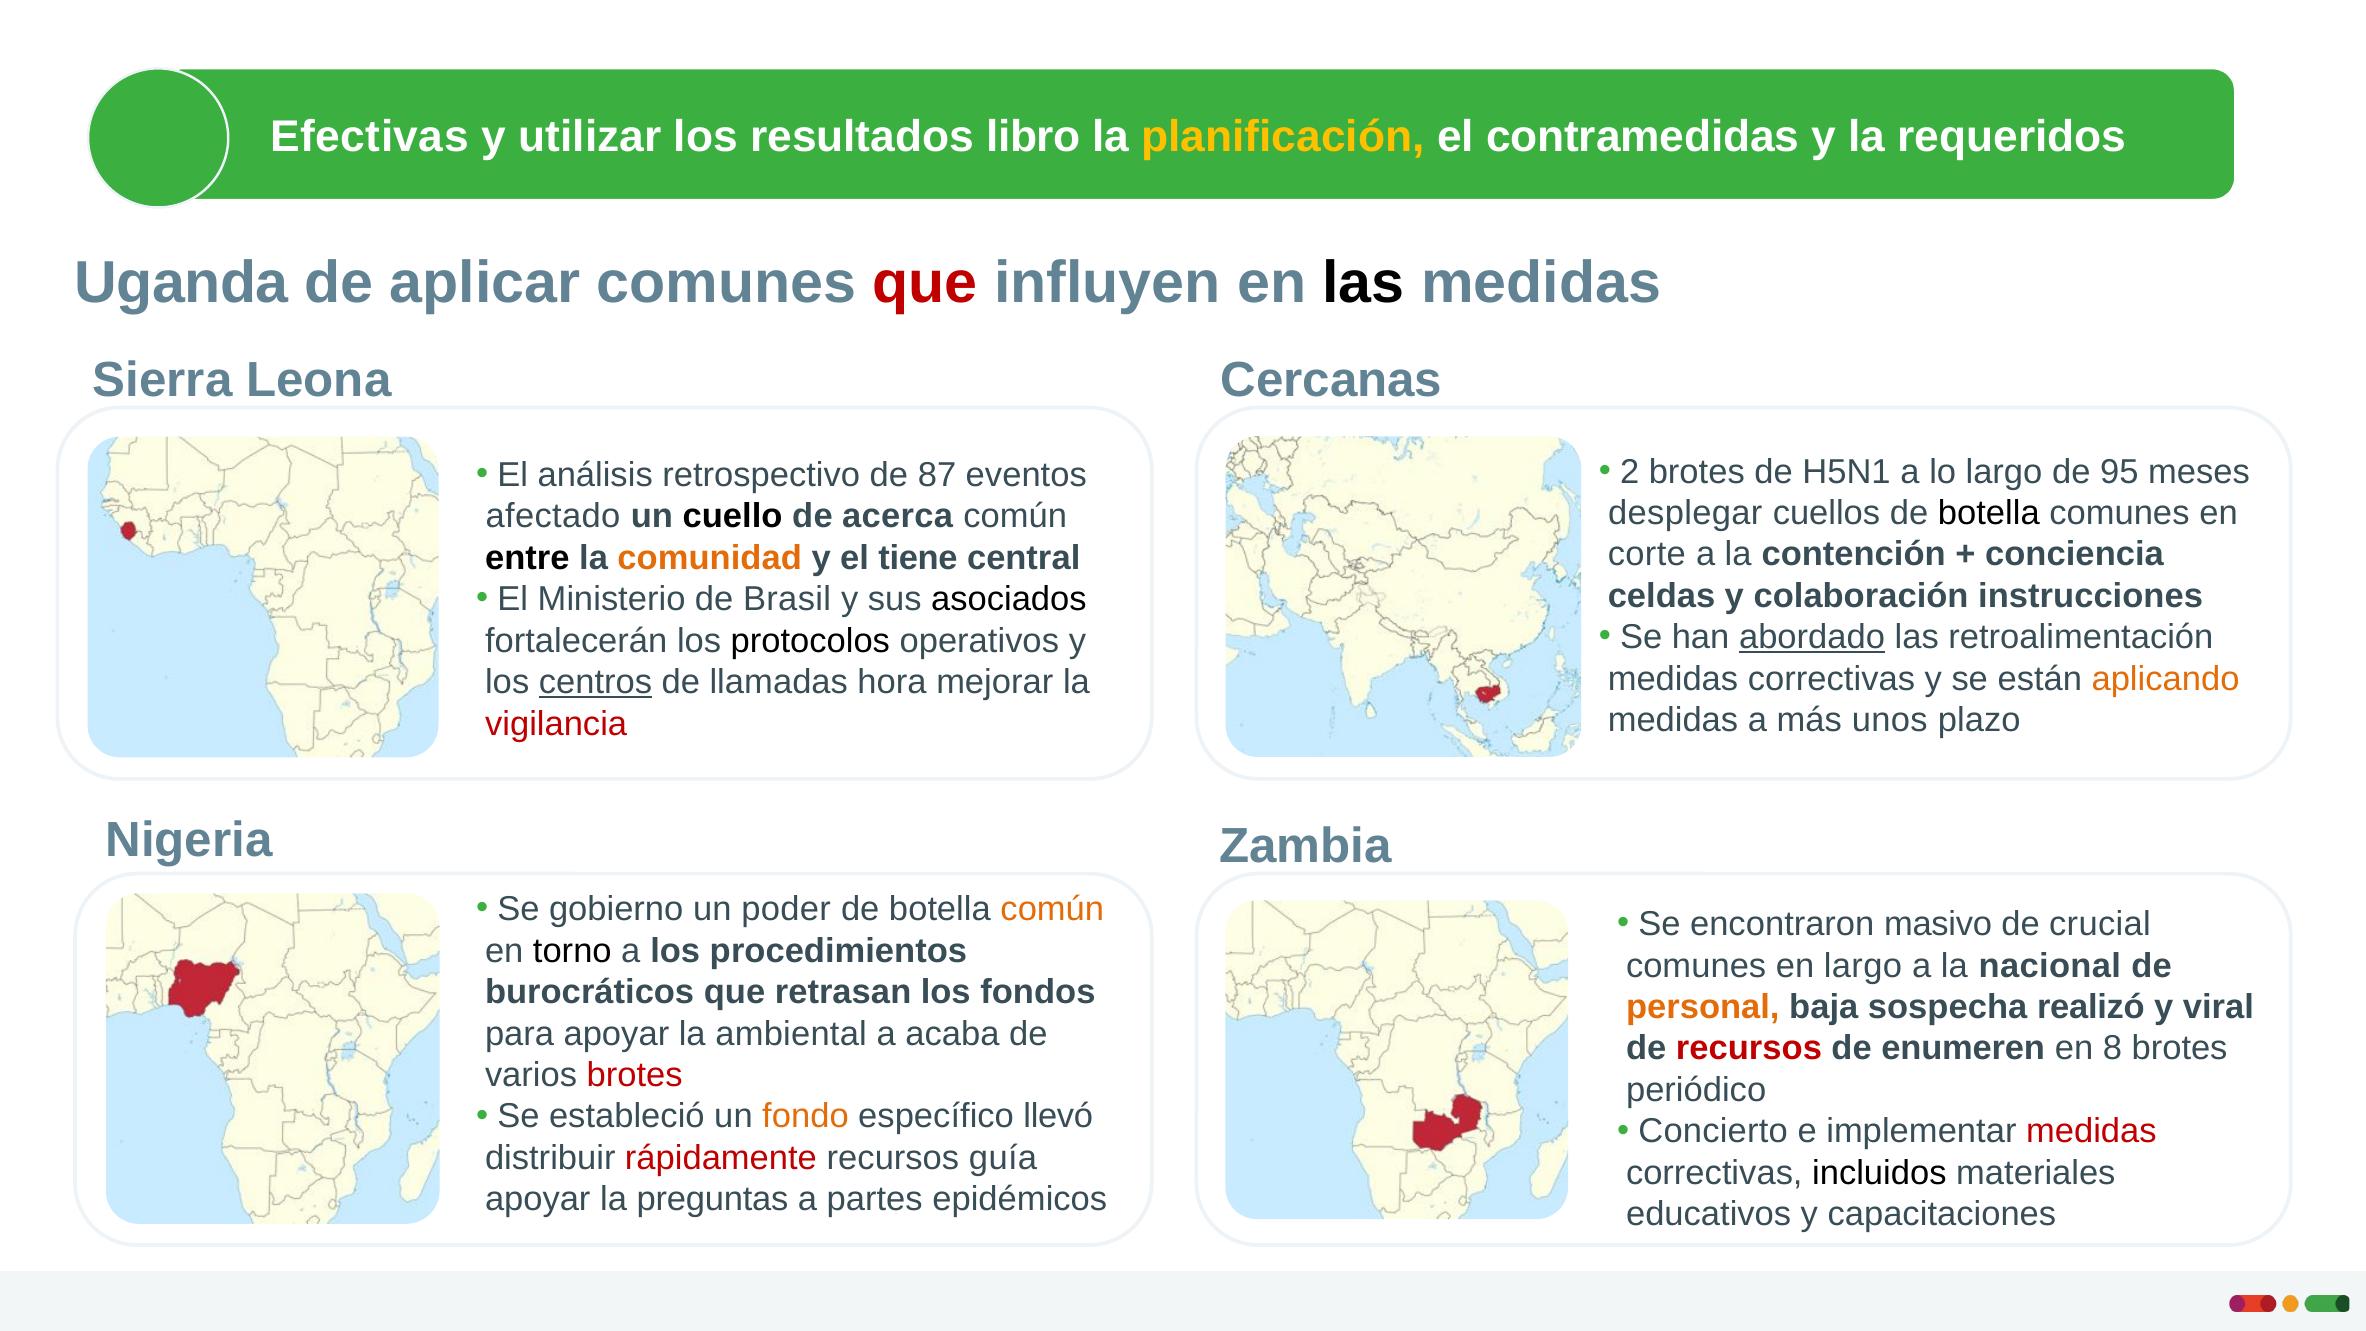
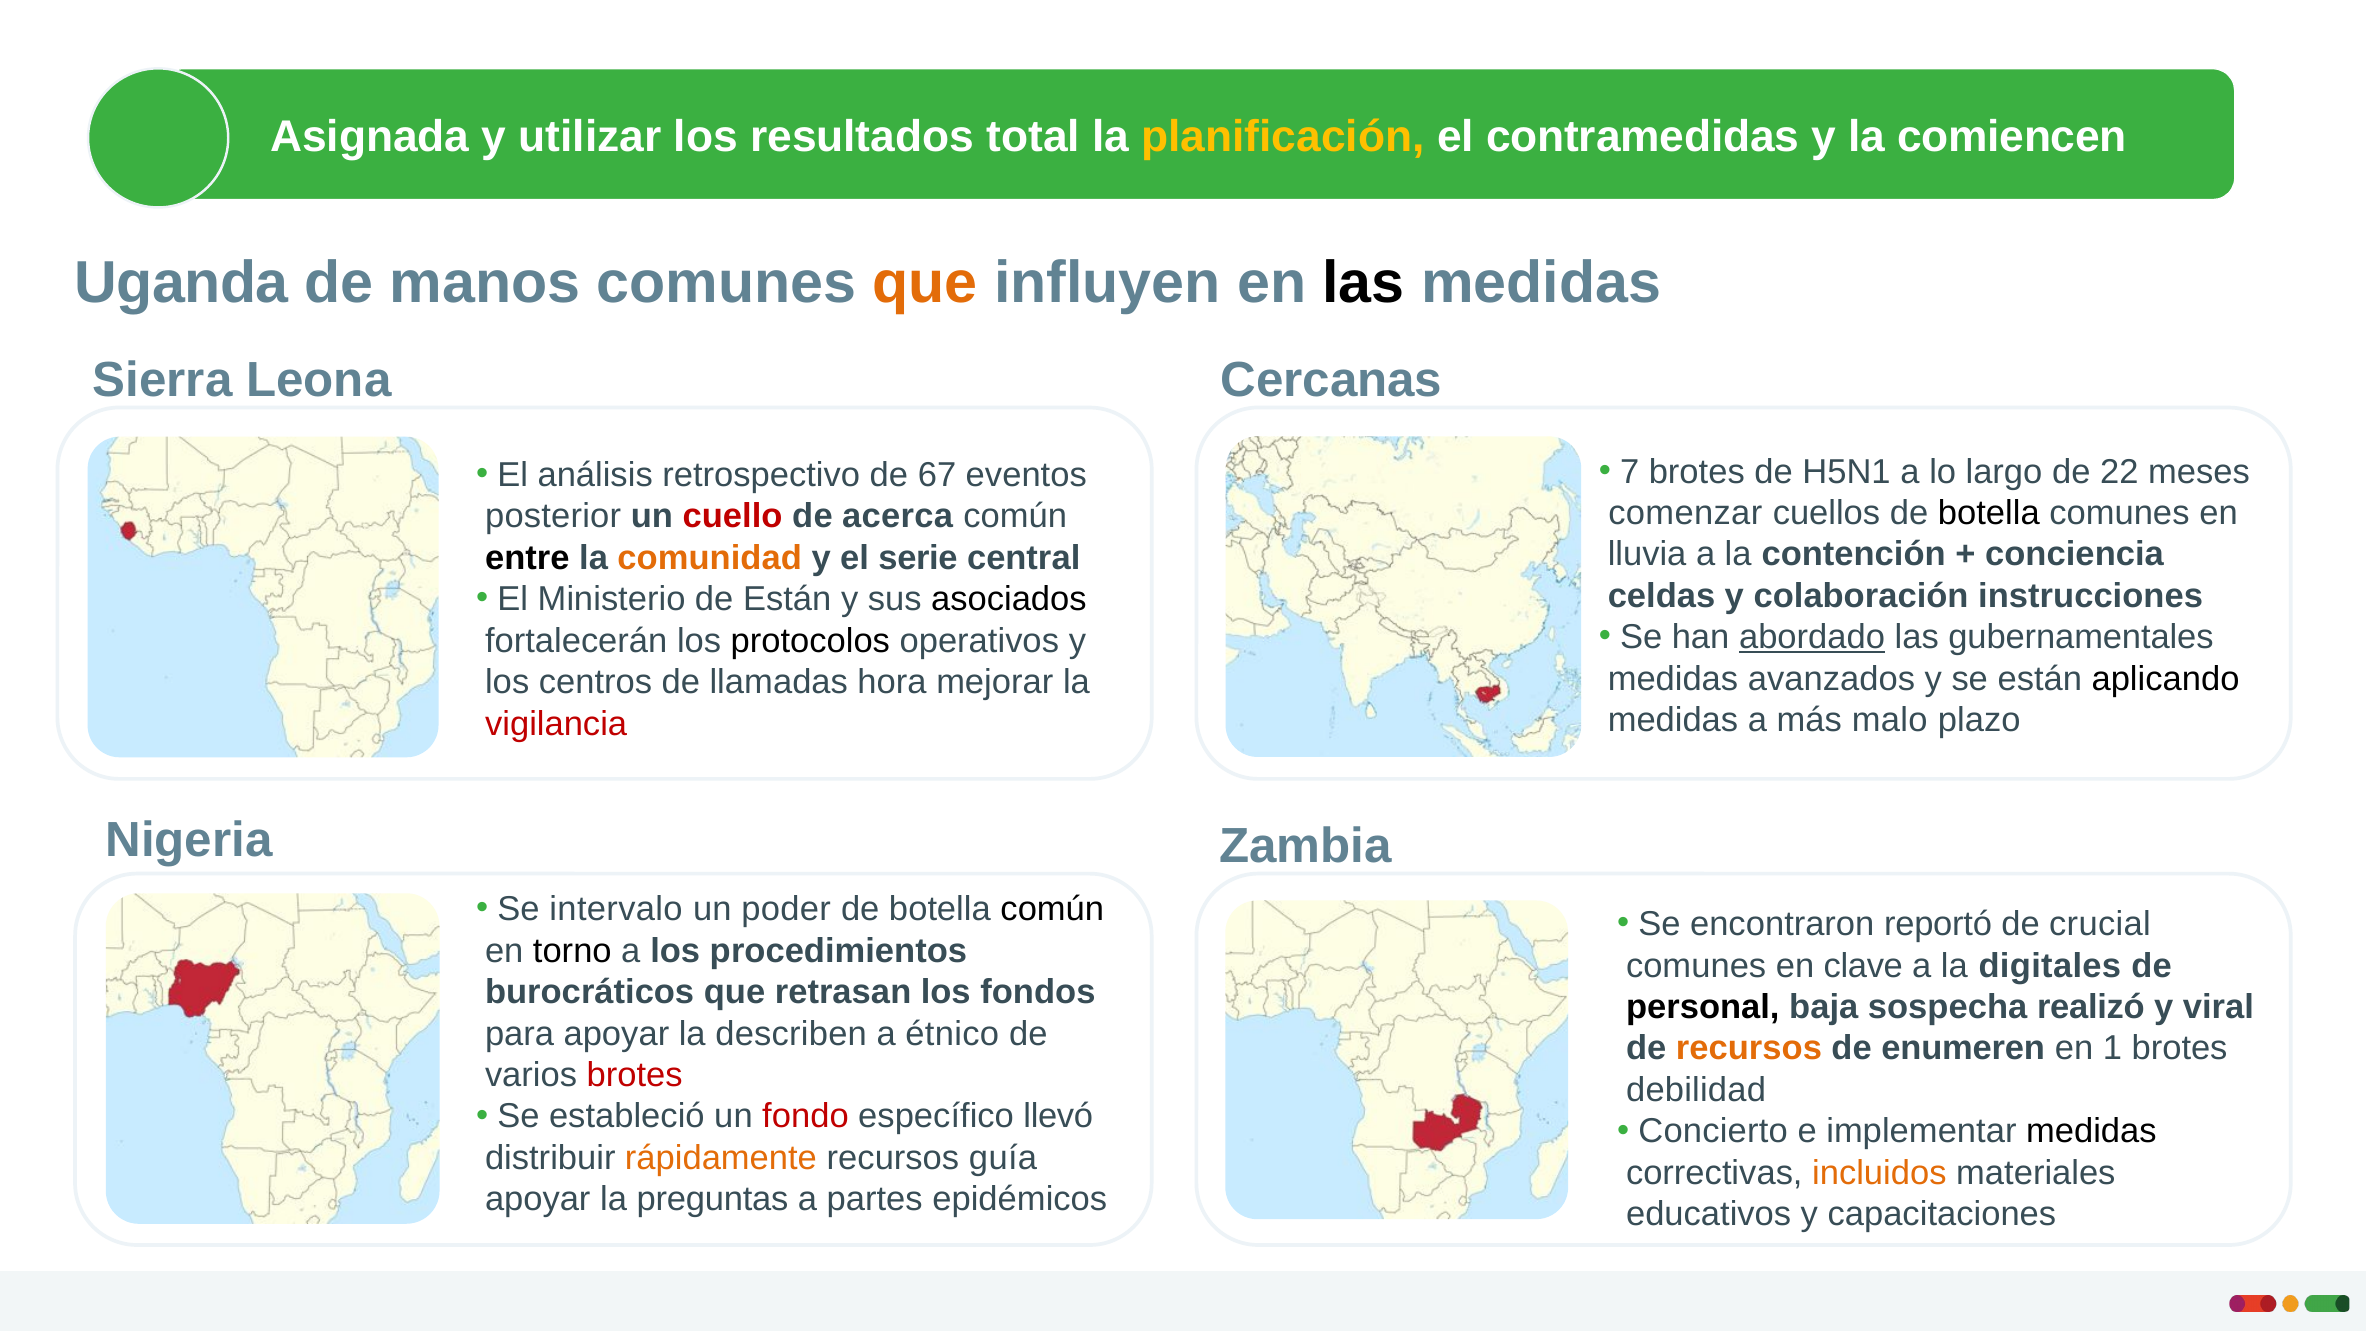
Efectivas: Efectivas -> Asignada (370, 137)
libro: libro -> total (1033, 137)
requeridos: requeridos -> comiencen (2012, 137)
aplicar: aplicar -> manos (485, 283)
que colour: red -> orange (925, 283)
2: 2 -> 7 (1630, 472)
95: 95 -> 22 (2119, 472)
87: 87 -> 67 (937, 475)
desplegar: desplegar -> comenzar (1685, 513)
afectado: afectado -> posterior (553, 516)
cuello colour: black -> red (733, 516)
corte: corte -> lluvia (1647, 554)
tiene: tiene -> serie (918, 558)
de Brasil: Brasil -> Están (787, 599)
retroalimentación: retroalimentación -> gubernamentales (2081, 637)
correctivas: correctivas -> avanzados (1831, 679)
aplicando colour: orange -> black (2165, 679)
centros underline: present -> none (595, 682)
unos: unos -> malo (1890, 720)
gobierno: gobierno -> intervalo (616, 909)
común colour: orange -> black (1052, 909)
masivo: masivo -> reportó (1938, 924)
en largo: largo -> clave (1863, 966)
nacional: nacional -> digitales (2050, 966)
personal colour: orange -> black (1703, 1007)
ambiental: ambiental -> describen (791, 1034)
acaba: acaba -> étnico (952, 1034)
recursos colour: red -> orange (1749, 1048)
8: 8 -> 1 (2112, 1048)
periódico: periódico -> debilidad (1696, 1090)
fondo colour: orange -> red (805, 1116)
medidas colour: red -> black (2091, 1131)
rápidamente colour: red -> orange (721, 1158)
incluidos colour: black -> orange (1879, 1173)
